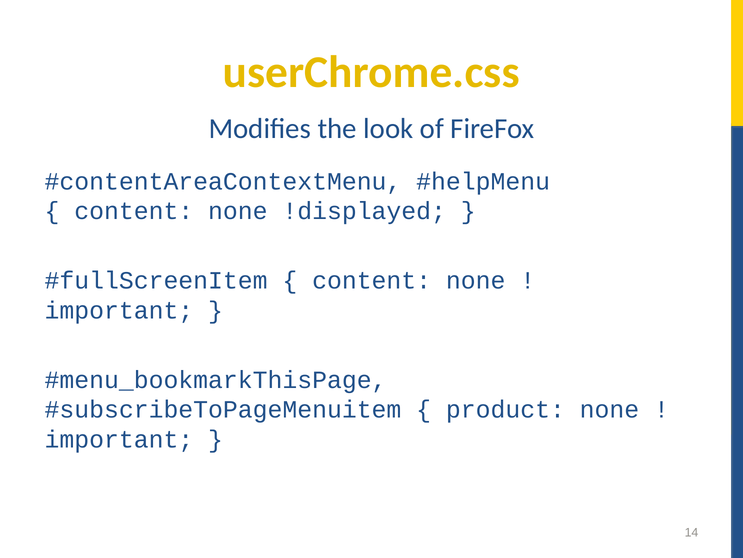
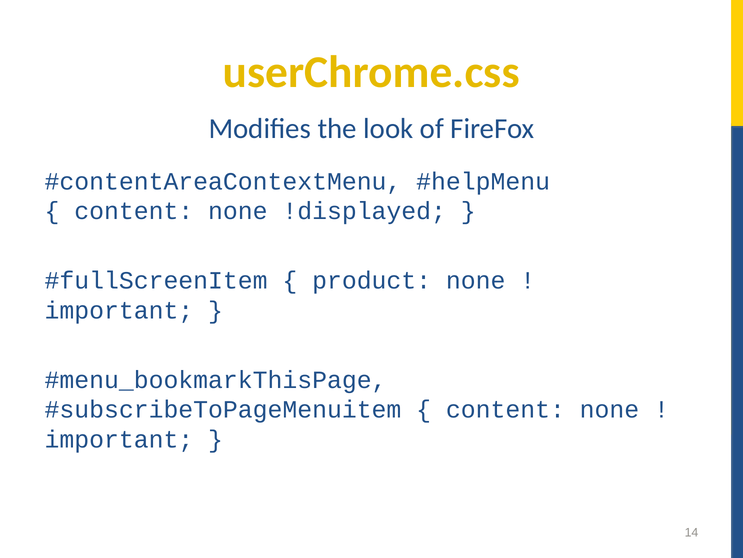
content: content -> product (372, 280)
product: product -> content (505, 409)
